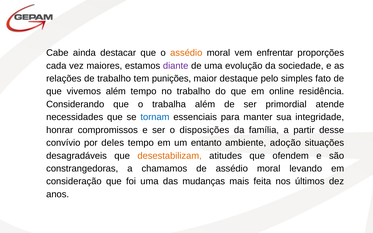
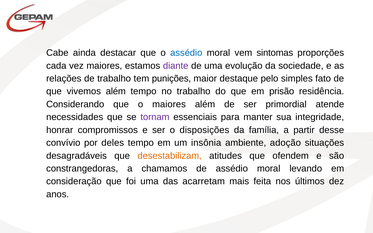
assédio colour: orange -> blue (186, 53)
enfrentar: enfrentar -> sintomas (275, 53)
online: online -> prisão (282, 91)
o trabalha: trabalha -> maiores (169, 104)
tornam colour: blue -> purple (155, 117)
entanto: entanto -> insônia (206, 143)
mudanças: mudanças -> acarretam (204, 182)
